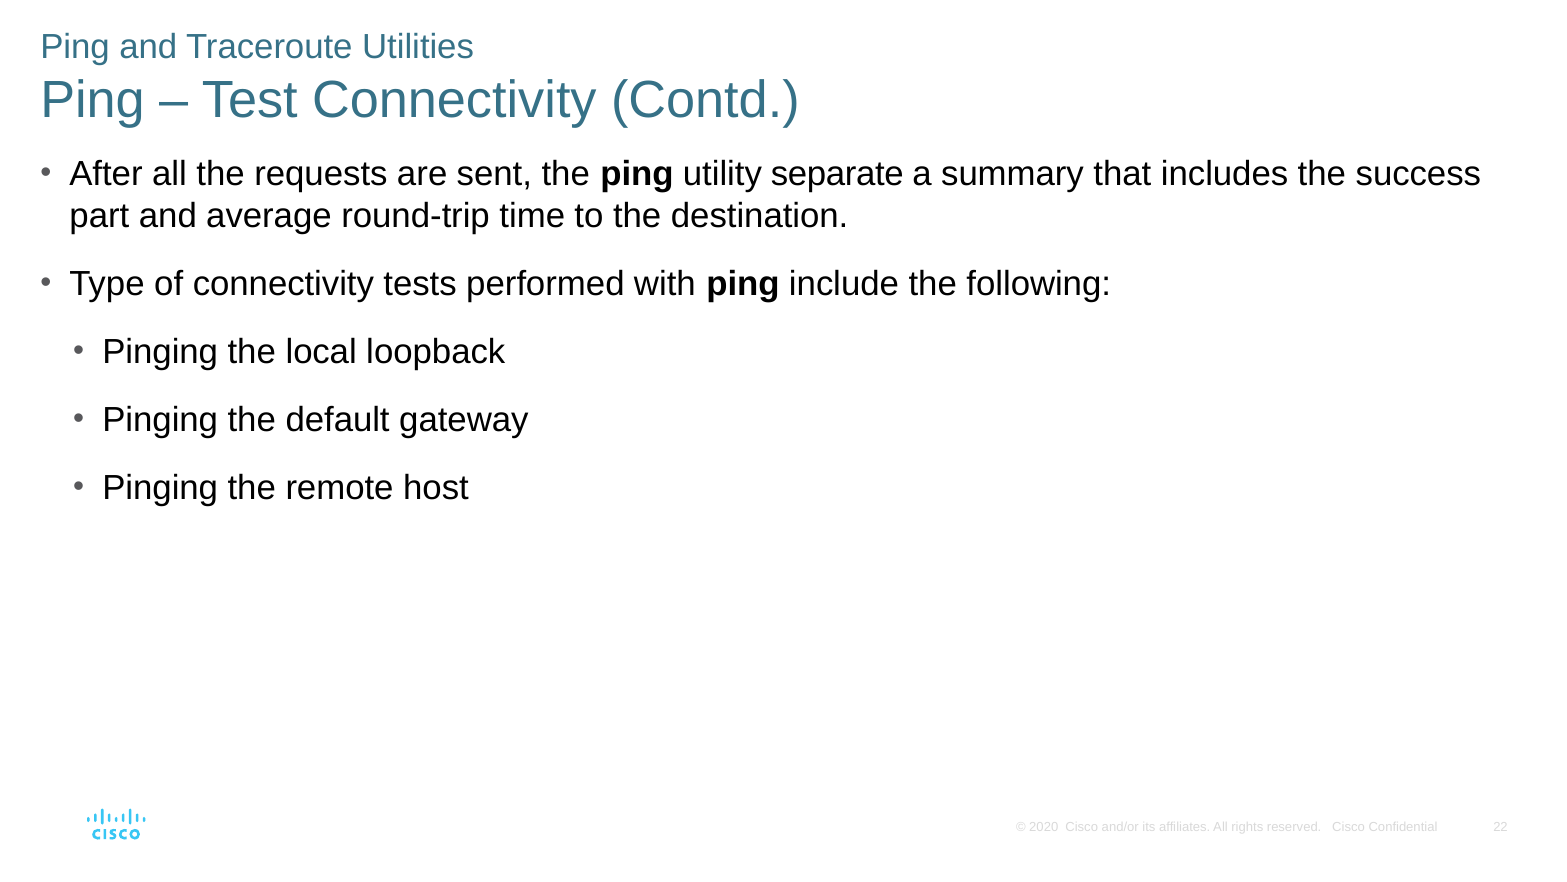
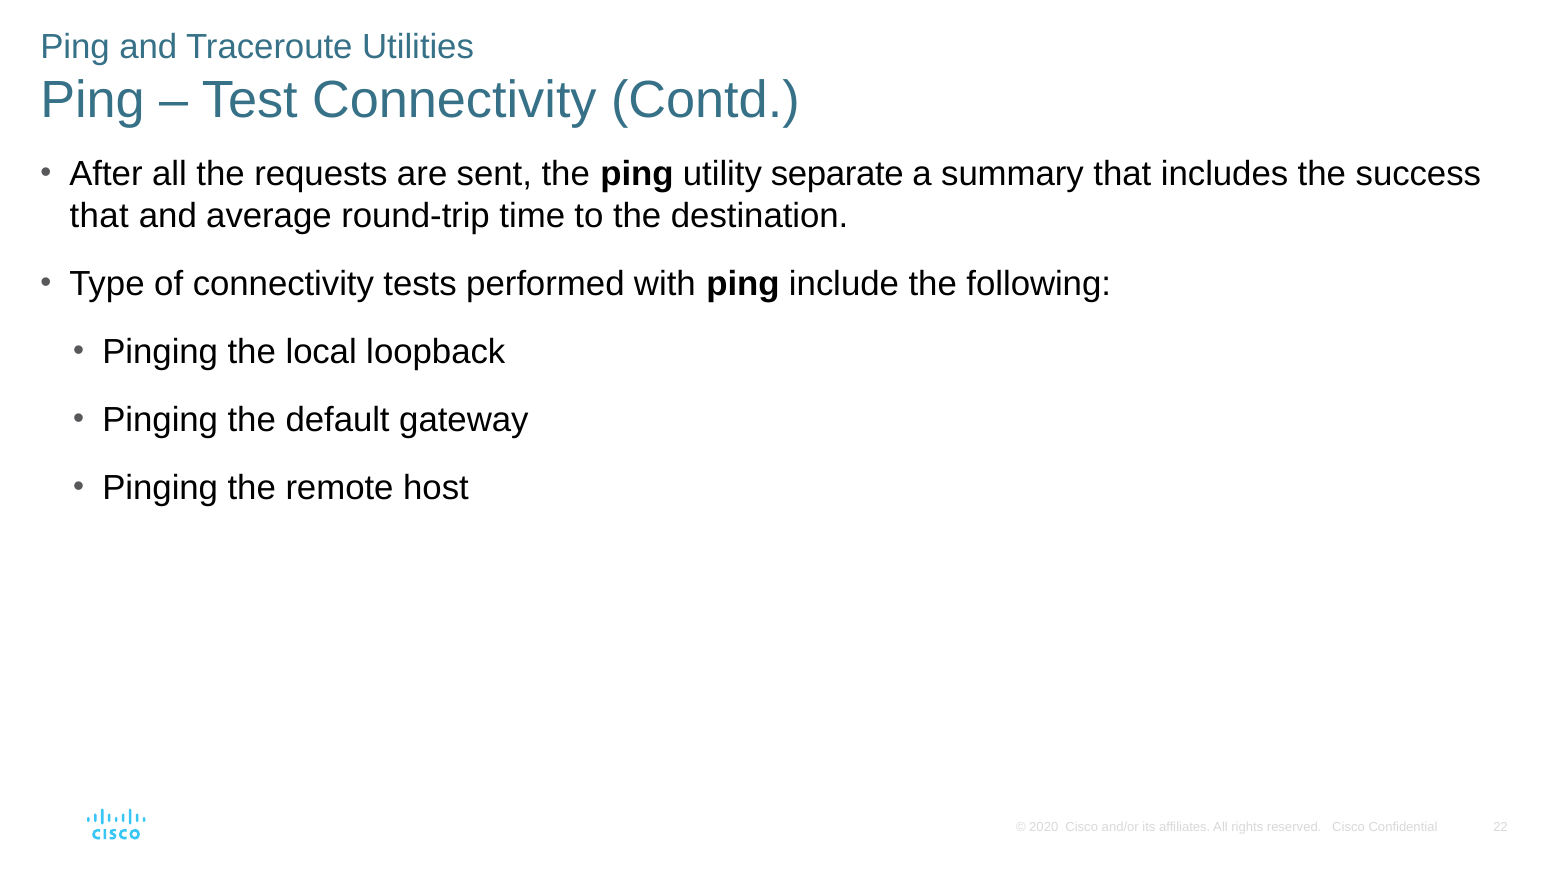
part: part -> that (99, 216)
